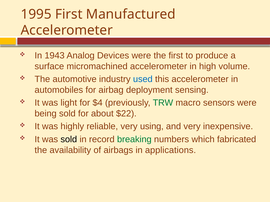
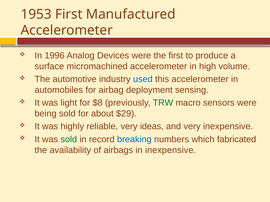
1995: 1995 -> 1953 (36, 14)
1943: 1943 -> 1996 (55, 56)
$4: $4 -> $8 (98, 103)
$22: $22 -> $29 (126, 114)
using: using -> ideas (152, 127)
sold colour: black -> green (69, 140)
breaking colour: green -> blue (134, 140)
in applications: applications -> inexpensive (171, 150)
